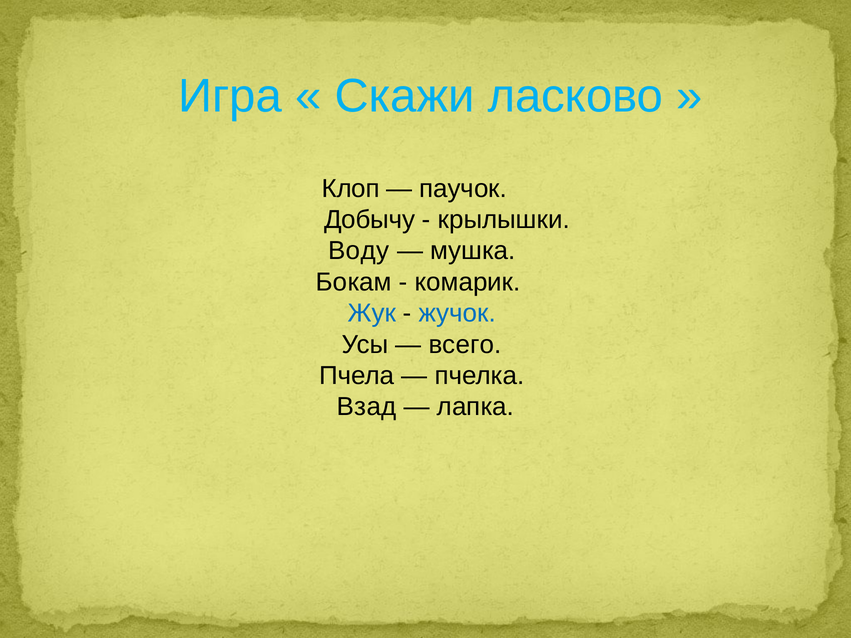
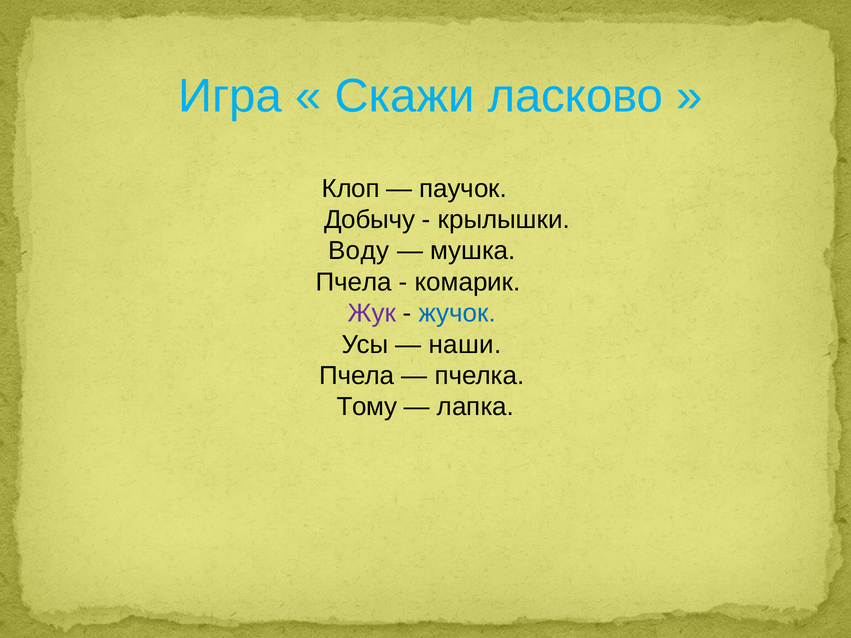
Бокам: Бокам -> Пчела (354, 282)
Жук colour: blue -> purple (372, 313)
всего: всего -> наши (465, 345)
Взад: Взад -> Тому (367, 407)
